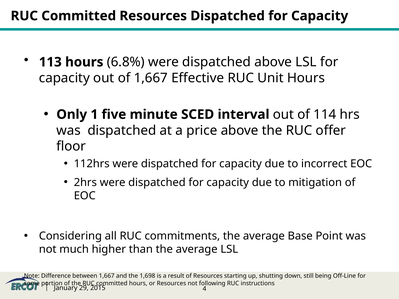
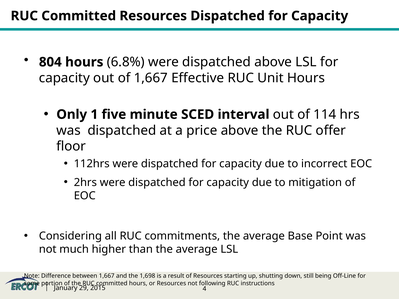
113: 113 -> 804 (50, 62)
